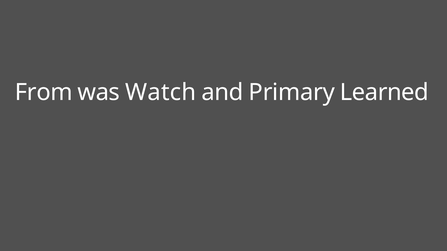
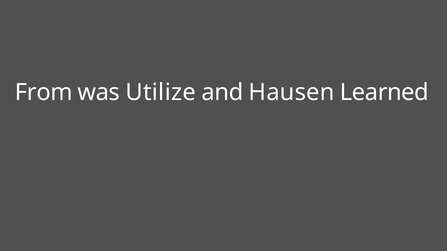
Watch: Watch -> Utilize (161, 92)
Primary: Primary -> Hausen (292, 92)
